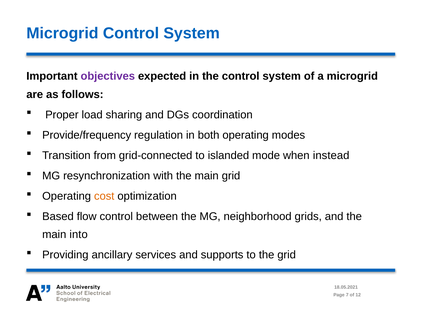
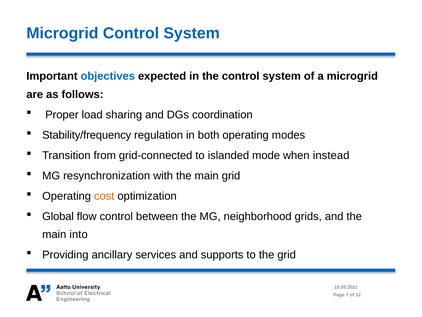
objectives colour: purple -> blue (108, 76)
Provide/frequency: Provide/frequency -> Stability/frequency (87, 135)
Based: Based -> Global (58, 216)
